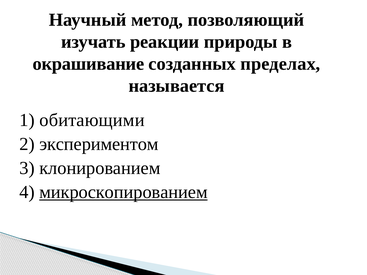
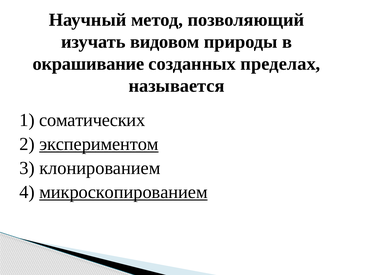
реакции: реакции -> видовом (165, 42)
обитающими: обитающими -> соматических (92, 120)
экспериментом underline: none -> present (99, 144)
